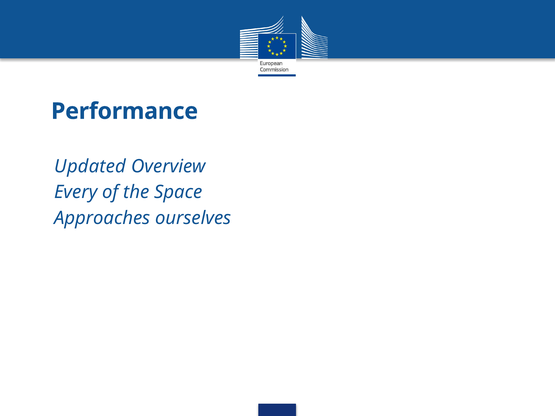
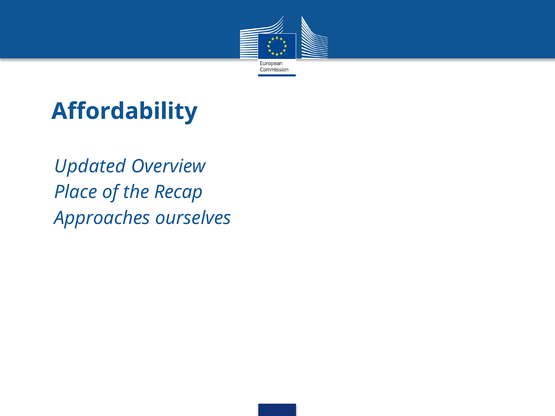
Performance: Performance -> Affordability (124, 111)
Every: Every -> Place (76, 192)
Space: Space -> Recap (178, 192)
